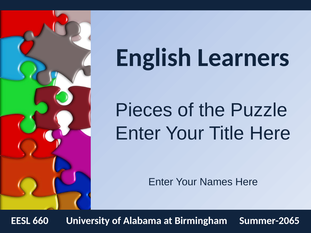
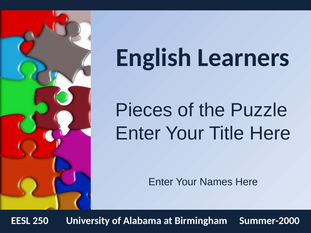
660: 660 -> 250 (41, 221)
Summer-2065: Summer-2065 -> Summer-2000 (269, 221)
